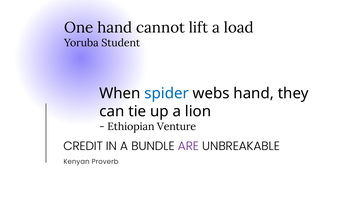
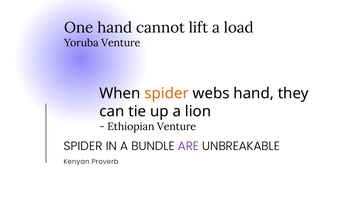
Yoruba Student: Student -> Venture (121, 43)
spider colour: blue -> orange (167, 93)
CREDIT: CREDIT -> SPIDER (83, 146)
